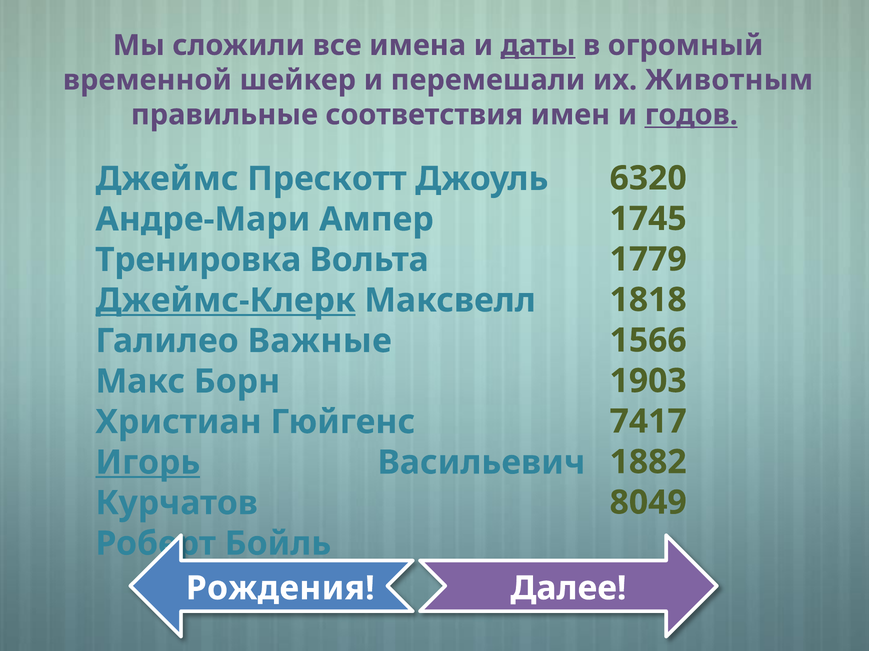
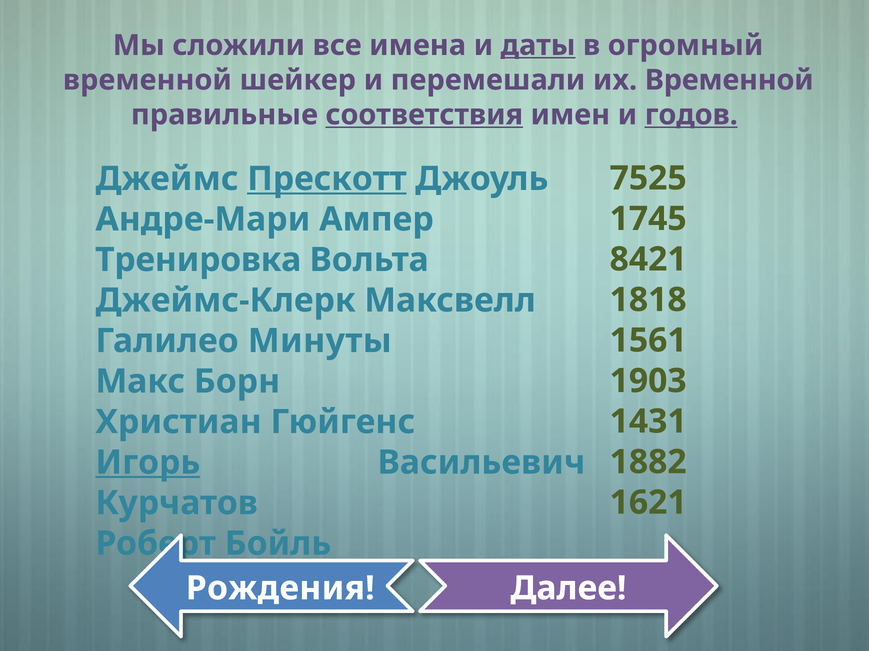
их Животным: Животным -> Временной (729, 80)
соответствия underline: none -> present (424, 115)
6320: 6320 -> 7525 (648, 178)
Прескотт underline: none -> present (327, 179)
1779: 1779 -> 8421 (648, 260)
Джеймс-Клерк underline: present -> none (226, 301)
1566: 1566 -> 1561 (648, 341)
Важные: Важные -> Минуты (320, 341)
7417: 7417 -> 1431 (648, 422)
8049: 8049 -> 1621 (648, 503)
